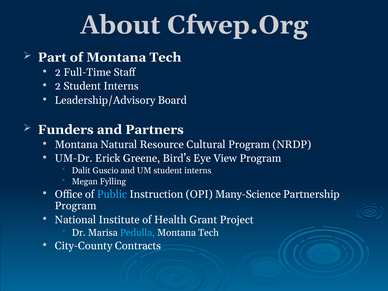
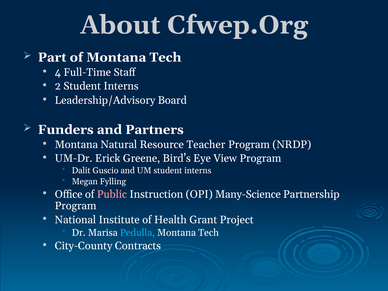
2: 2 -> 4 (58, 72)
Cultural: Cultural -> Teacher (206, 145)
Public colour: light blue -> pink (112, 194)
